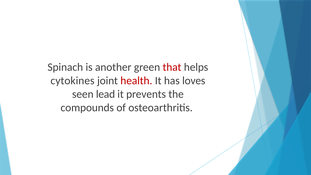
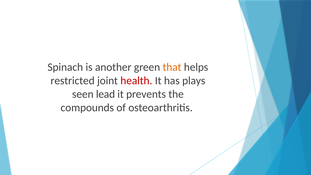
that colour: red -> orange (172, 67)
cytokines: cytokines -> restricted (73, 81)
loves: loves -> plays (194, 81)
